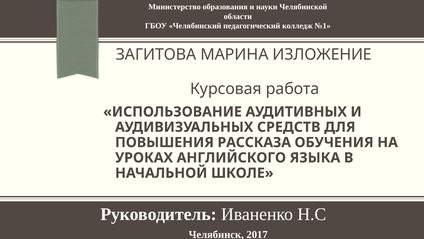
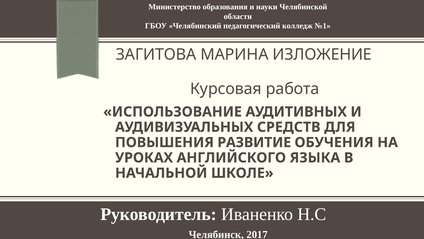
РАССКАЗА: РАССКАЗА -> РАЗВИТИЕ (254, 142)
